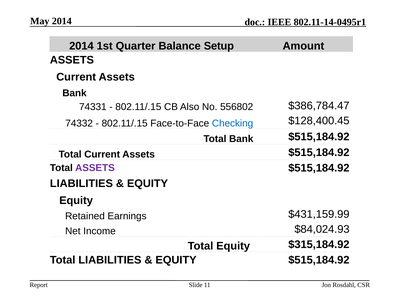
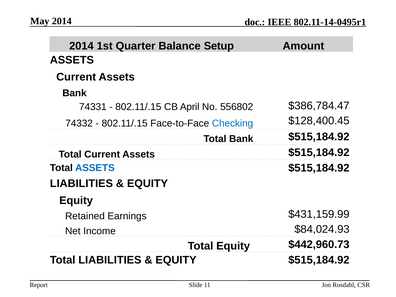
Also: Also -> April (190, 107)
ASSETS colour: purple -> blue (95, 168)
$315,184.92: $315,184.92 -> $442,960.73 (319, 245)
